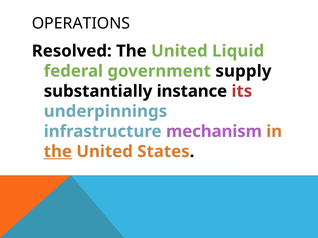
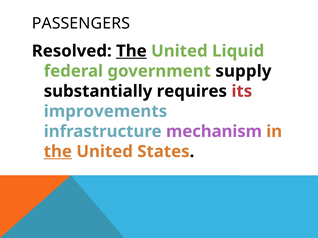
OPERATIONS: OPERATIONS -> PASSENGERS (81, 23)
The underline: none -> present (131, 51)
instance: instance -> requires (192, 91)
underpinnings: underpinnings -> improvements (105, 112)
